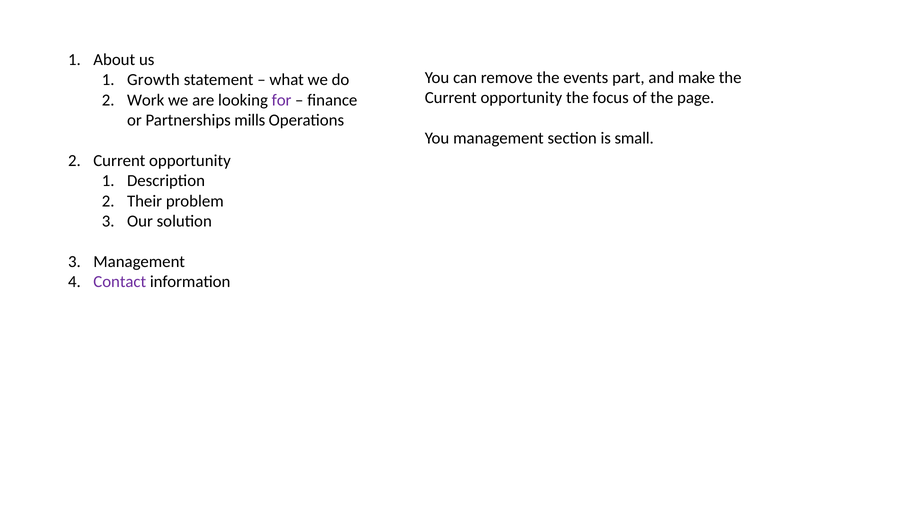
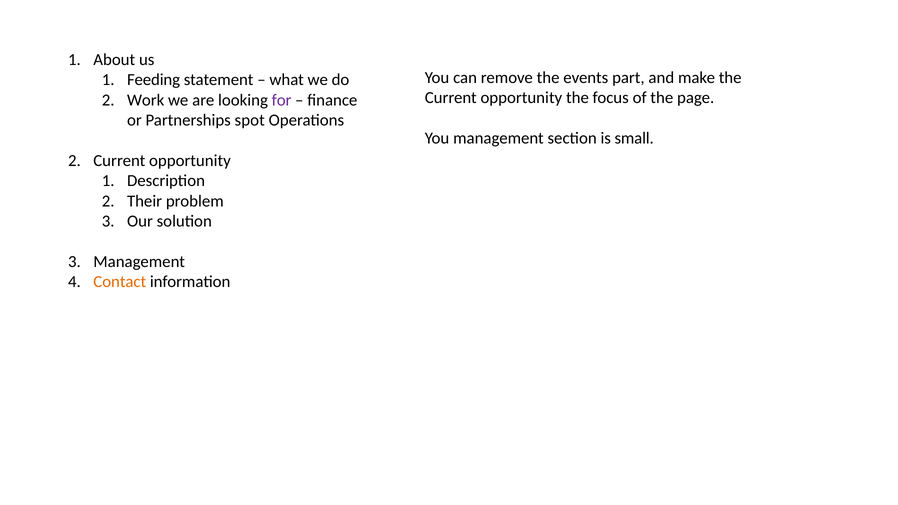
Growth: Growth -> Feeding (154, 80)
mills: mills -> spot (250, 120)
Contact colour: purple -> orange (120, 282)
